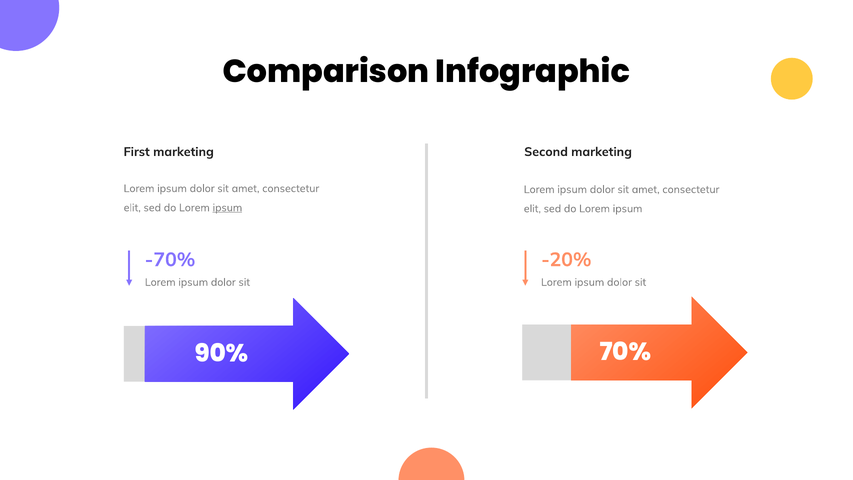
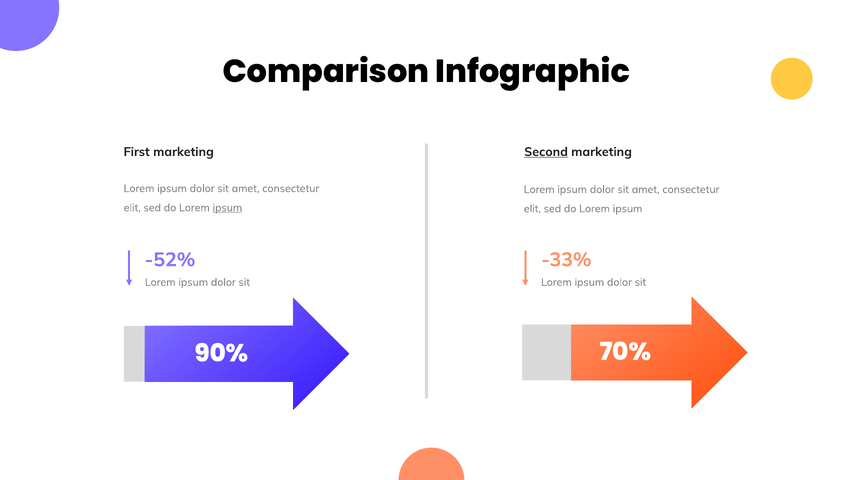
Second underline: none -> present (546, 152)
-70%: -70% -> -52% (170, 260)
-20%: -20% -> -33% (566, 260)
